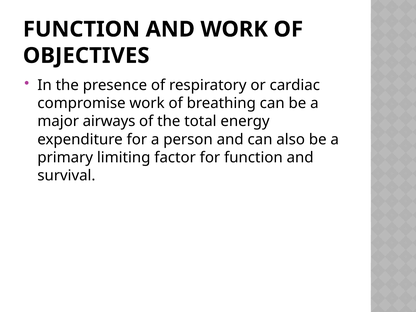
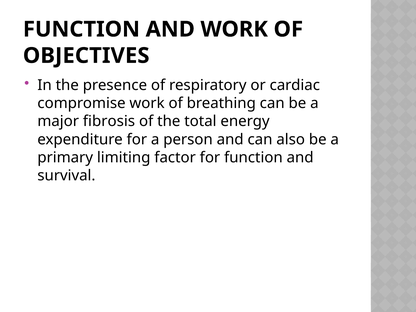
airways: airways -> fibrosis (109, 121)
